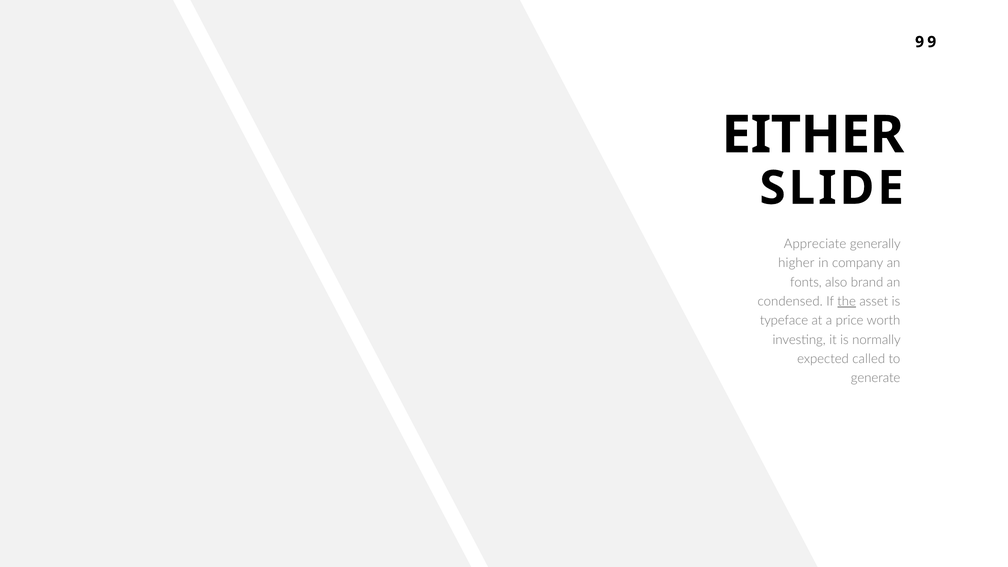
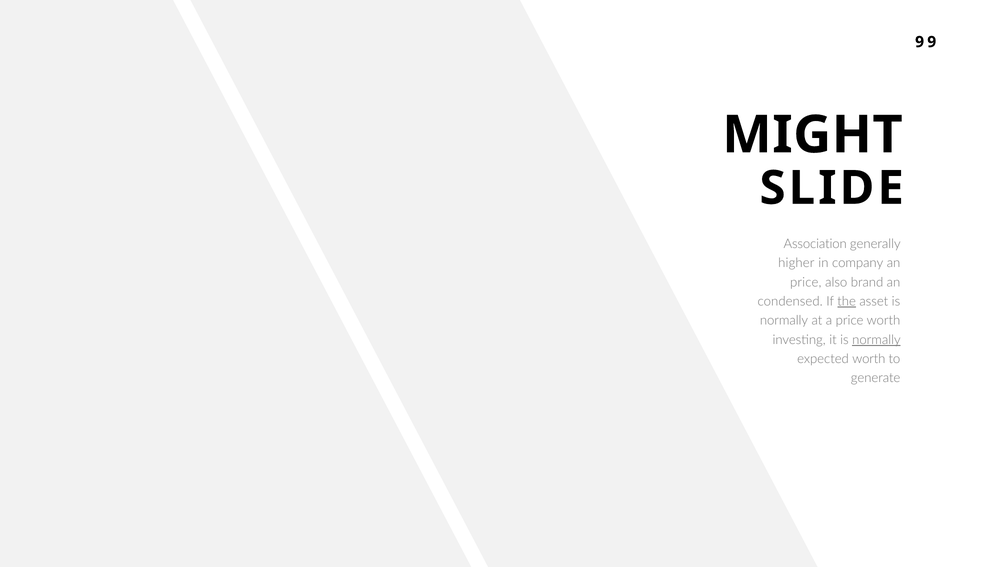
EITHER: EITHER -> MIGHT (812, 135)
Appreciate: Appreciate -> Association (815, 244)
fonts: fonts -> price (806, 282)
typeface: typeface -> normally (784, 321)
normally underline: none -> present (876, 340)
expected called: called -> worth (869, 359)
